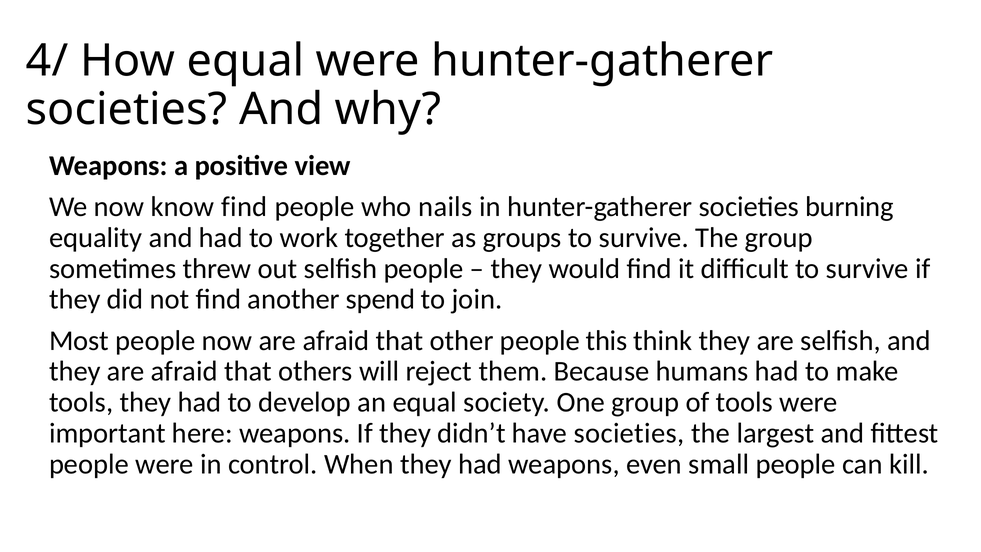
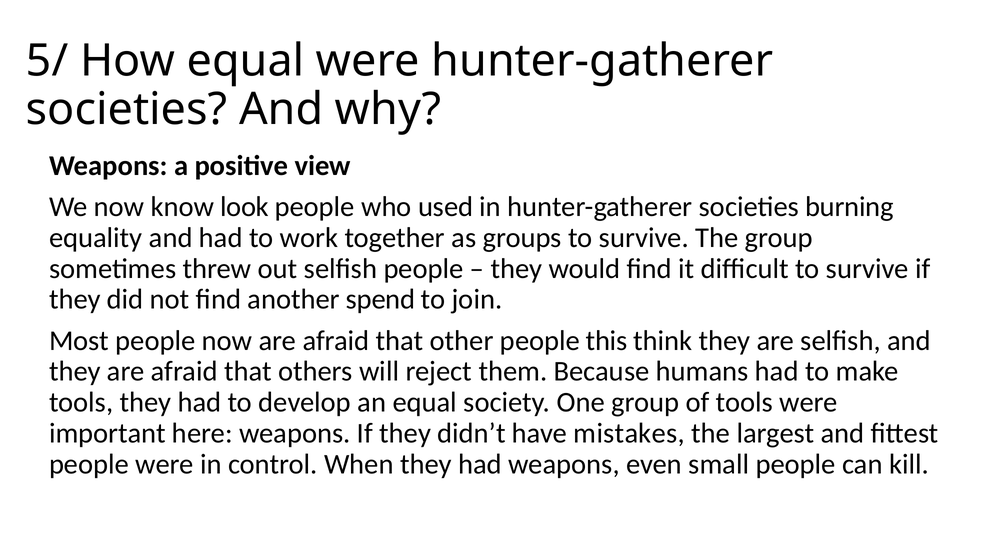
4/: 4/ -> 5/ (47, 61)
know find: find -> look (245, 207)
nails: nails -> used (446, 207)
have societies: societies -> mistakes (629, 433)
